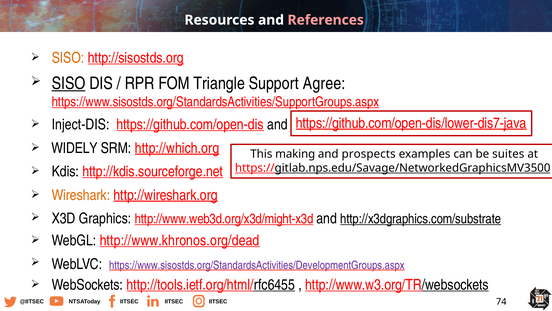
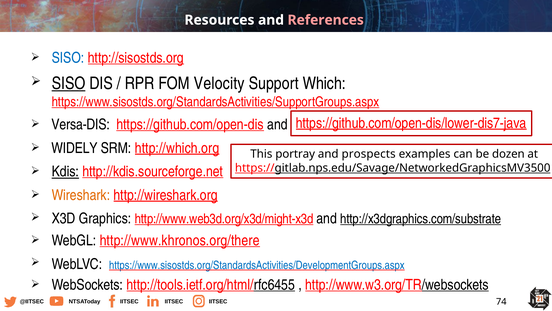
SISO colour: orange -> blue (68, 58)
Triangle: Triangle -> Velocity (219, 83)
Agree: Agree -> Which (324, 83)
Inject-DIS: Inject-DIS -> Versa-DIS (81, 124)
making: making -> portray (295, 154)
suites: suites -> dozen (508, 154)
Kdis underline: none -> present (65, 171)
http://www.khronos.org/dead: http://www.khronos.org/dead -> http://www.khronos.org/there (180, 240)
https://www.sisostds.org/StandardsActivities/DevelopmentGroups.aspx colour: purple -> blue (257, 265)
